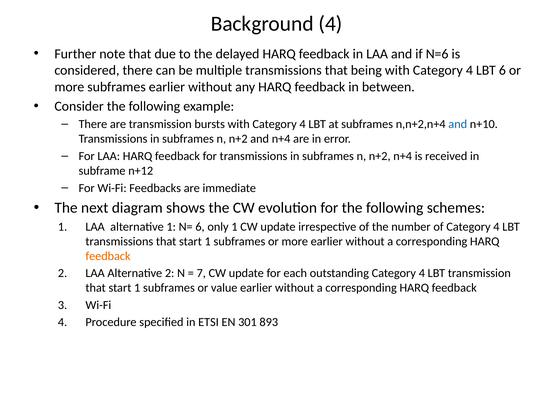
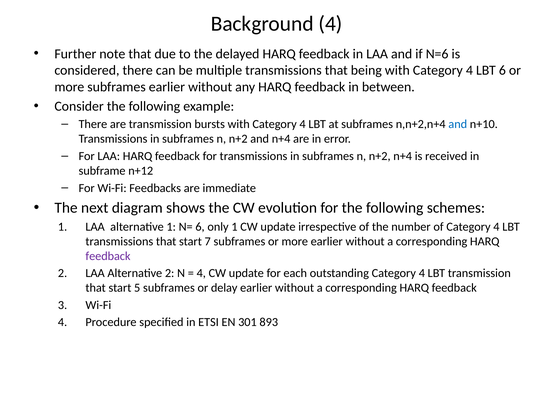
transmissions that start 1: 1 -> 7 (208, 241)
feedback colour: orange -> purple (108, 256)
7: 7 -> 4 (201, 273)
1: 1 -> 5 (137, 288)
value: value -> delay (224, 288)
